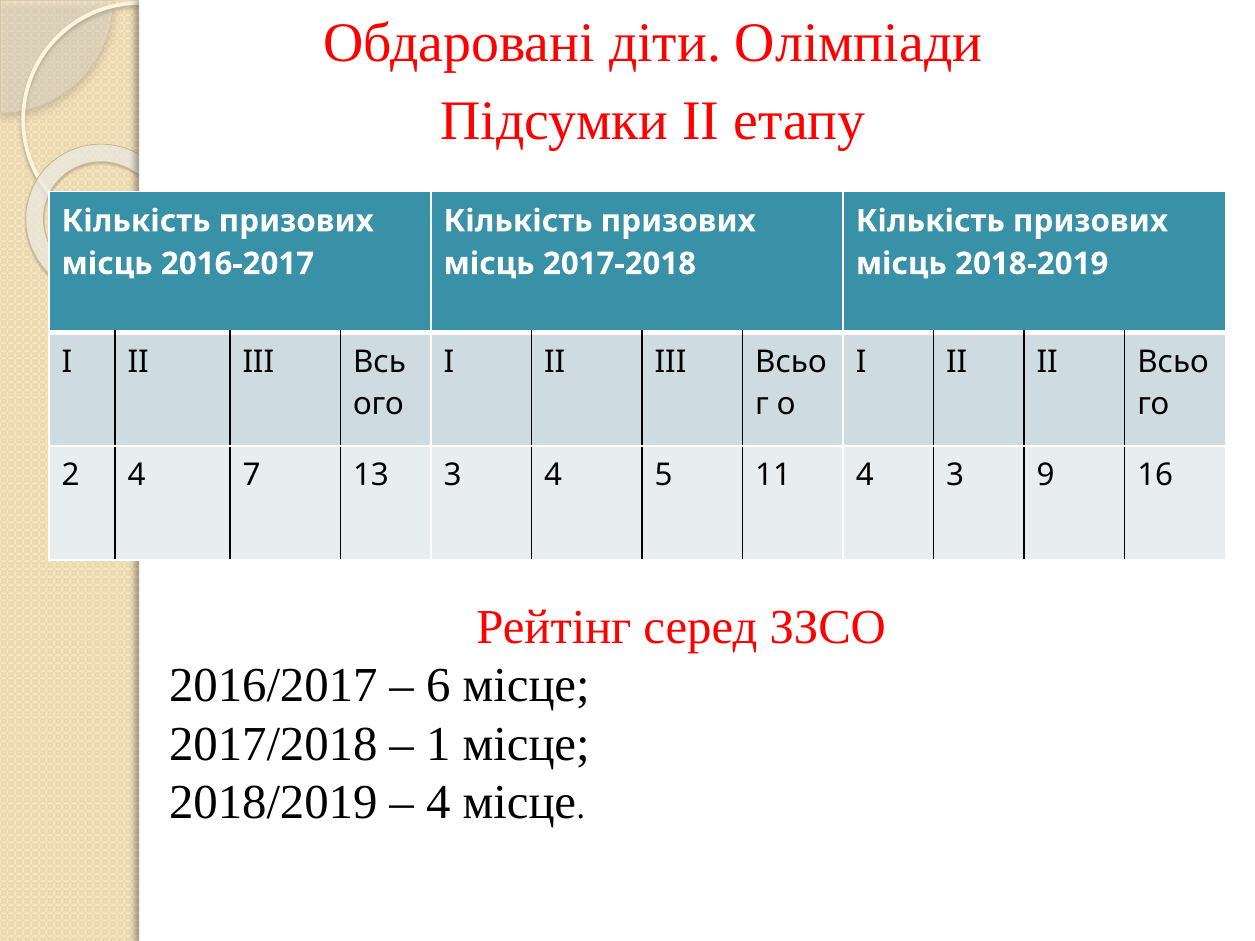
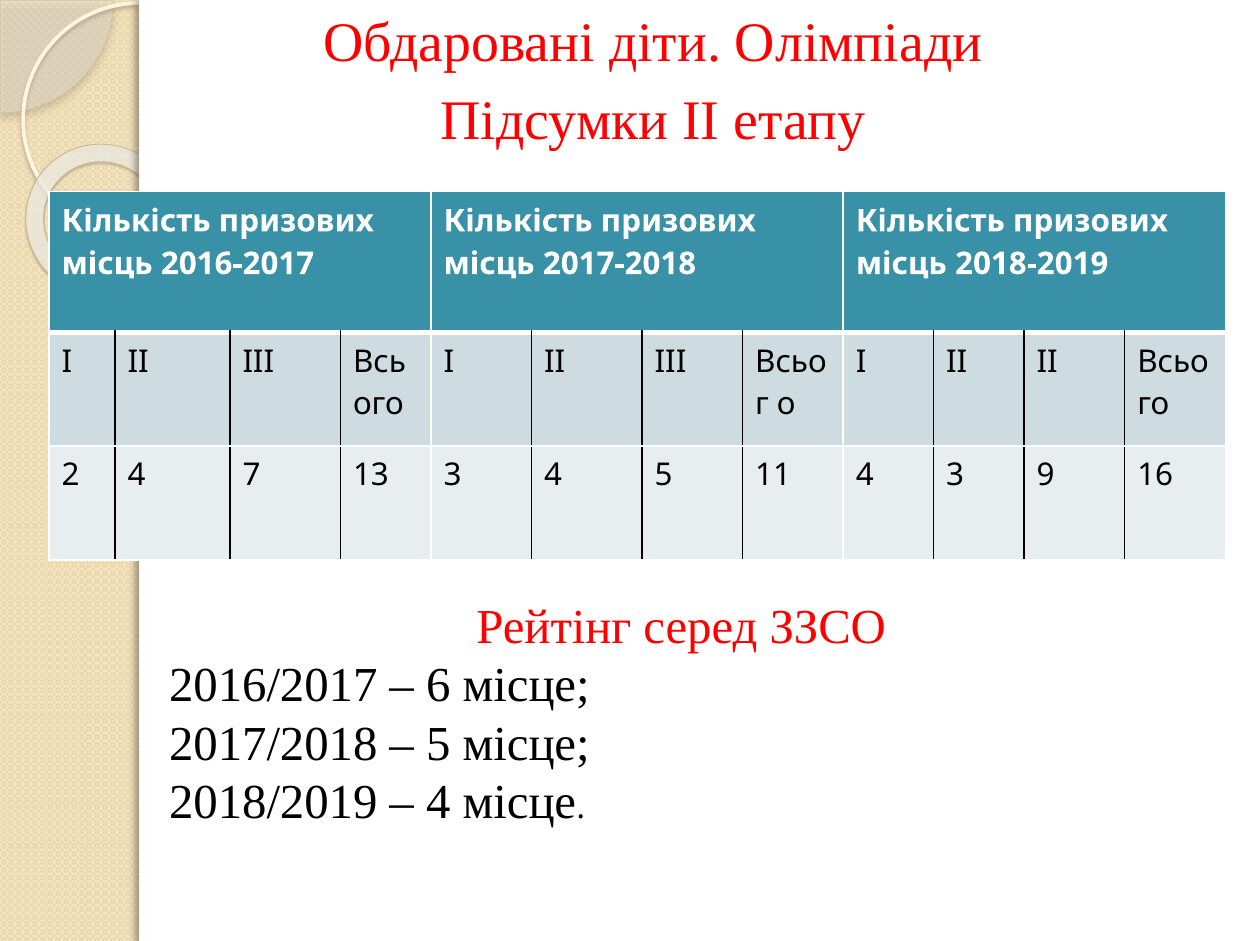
1: 1 -> 5 (438, 744)
